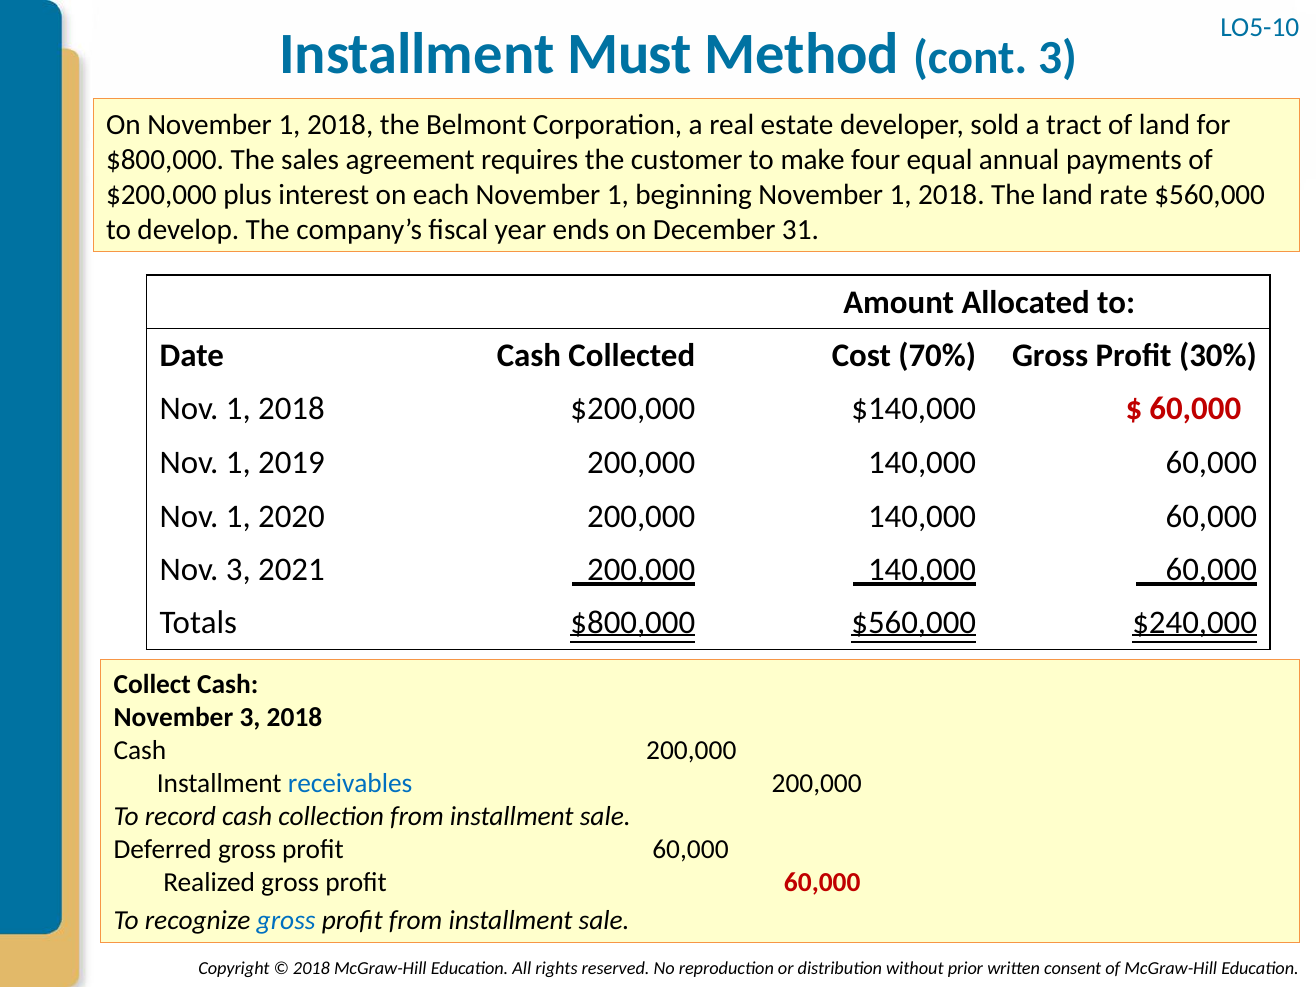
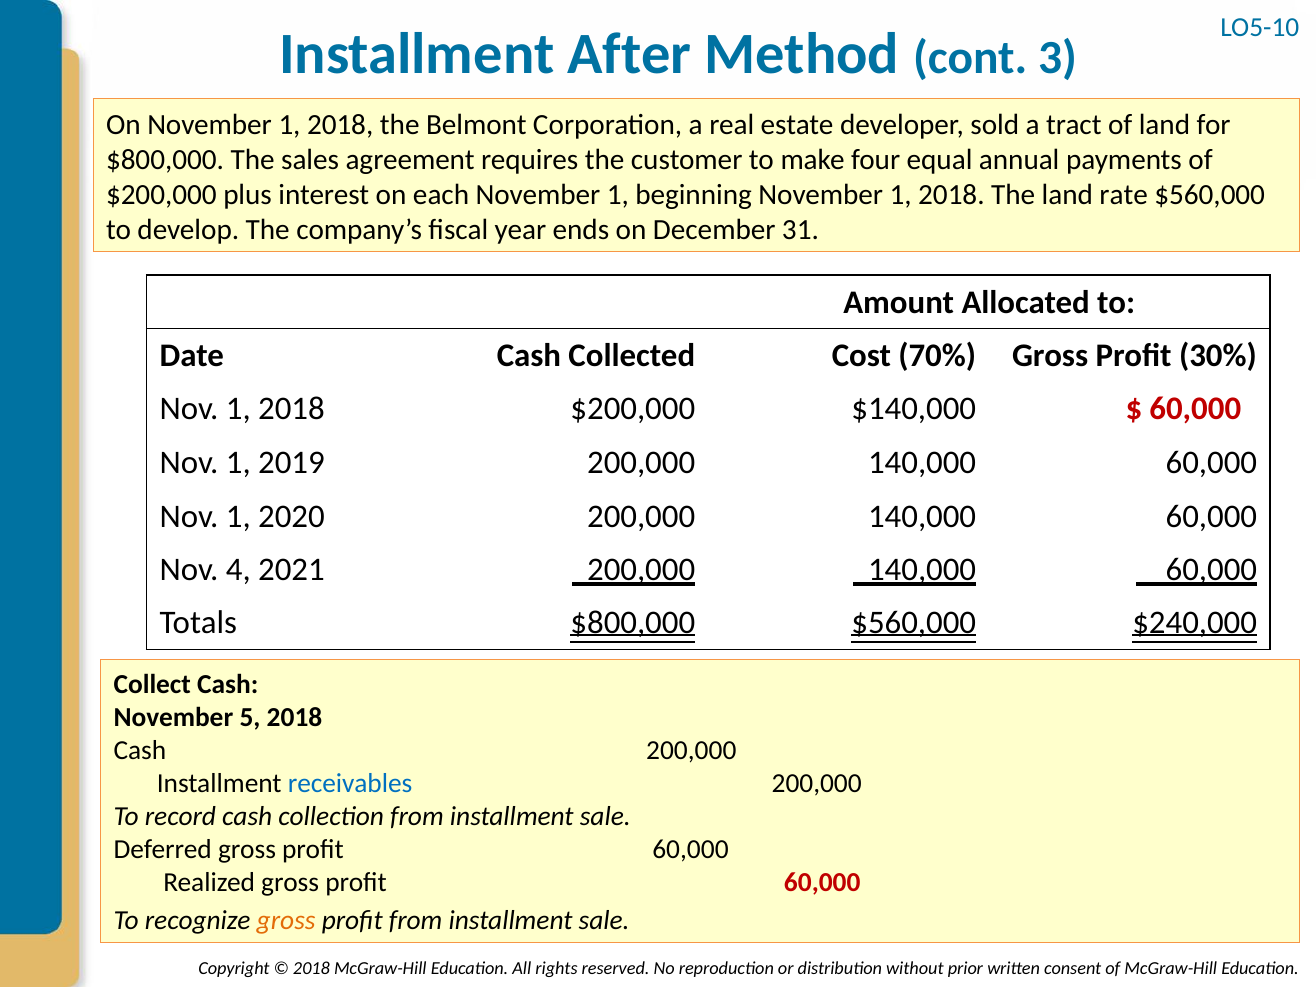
Must: Must -> After (629, 55)
Nov 3: 3 -> 4 (238, 570)
November 3: 3 -> 5 (250, 718)
gross colour: blue -> orange (286, 920)
